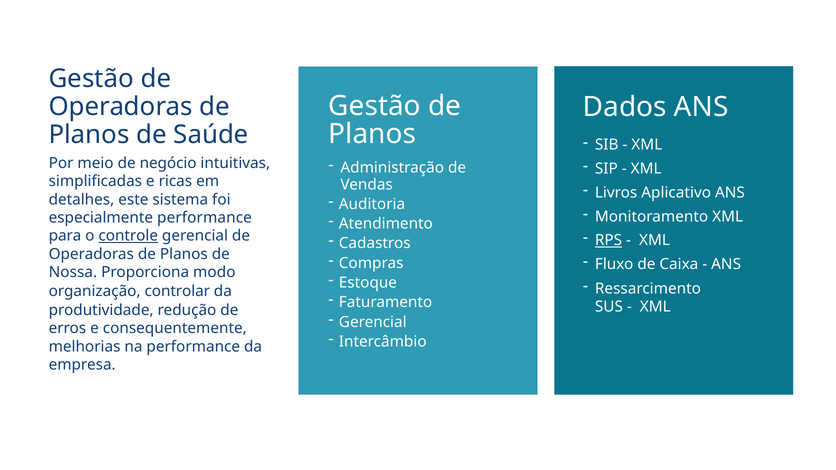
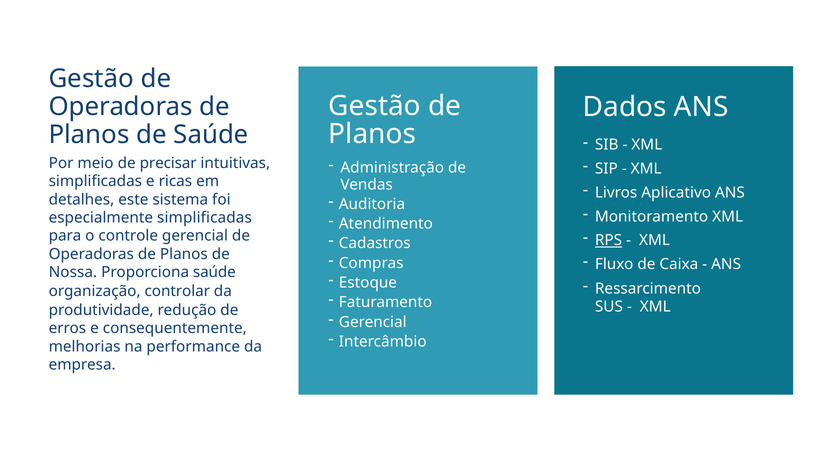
negócio: negócio -> precisar (168, 163)
especialmente performance: performance -> simplificadas (204, 218)
controle underline: present -> none (128, 236)
Proporciona modo: modo -> saúde (214, 272)
